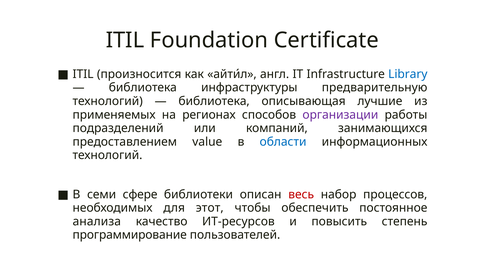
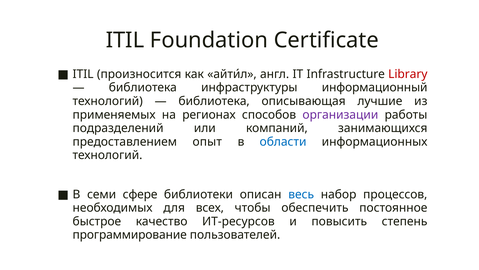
Library colour: blue -> red (408, 74)
предварительную: предварительную -> информационный (375, 87)
value: value -> опыт (207, 141)
весь colour: red -> blue (301, 194)
этот: этот -> всех (210, 208)
анализа: анализа -> быстрое (97, 221)
